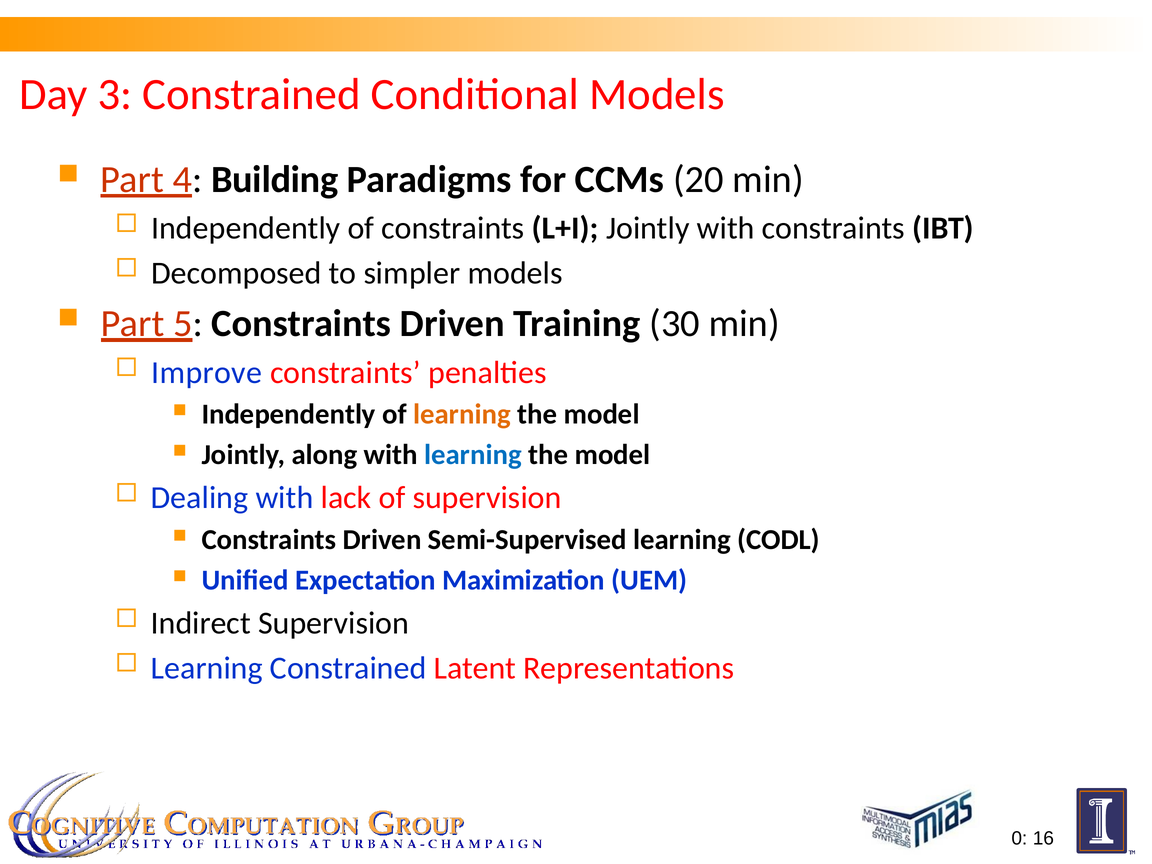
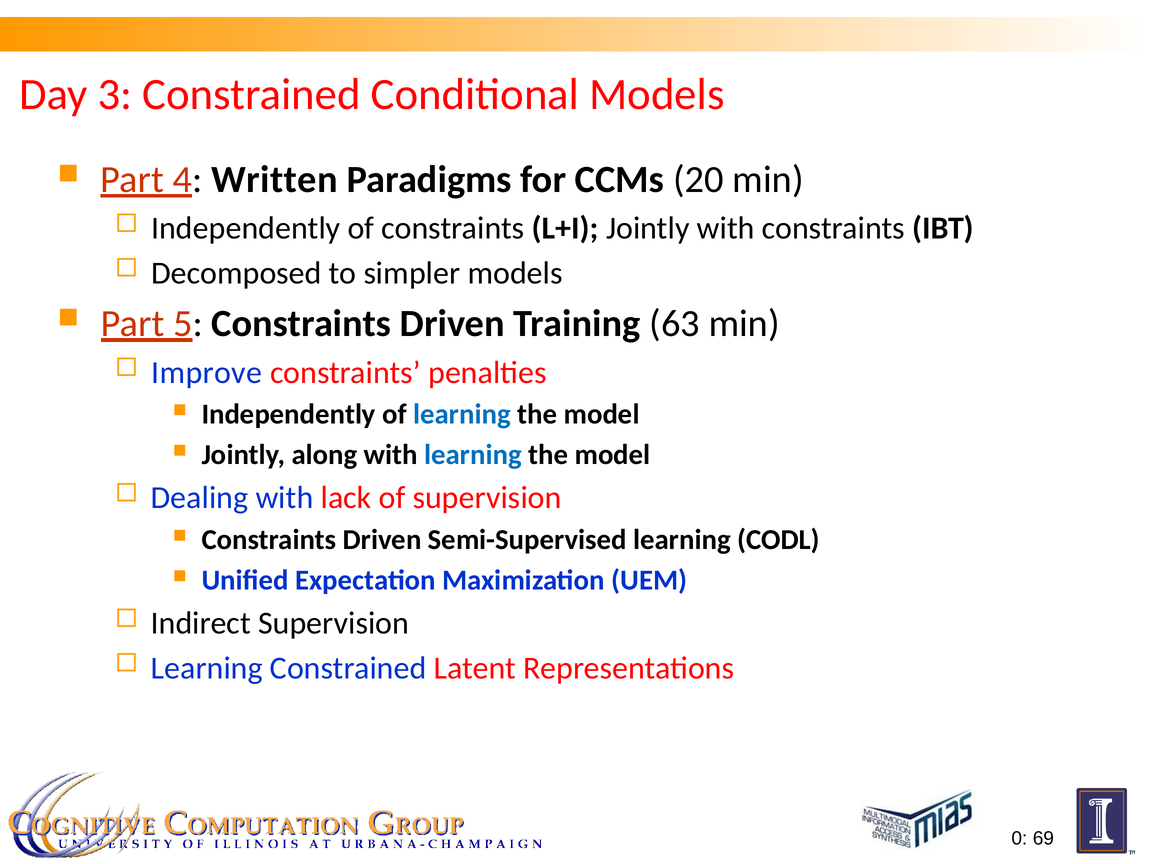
Building: Building -> Written (274, 179)
30: 30 -> 63 (675, 323)
learning colour: orange -> blue (462, 414)
16: 16 -> 69 (1043, 838)
